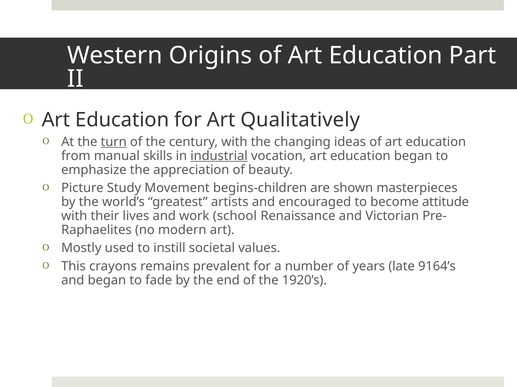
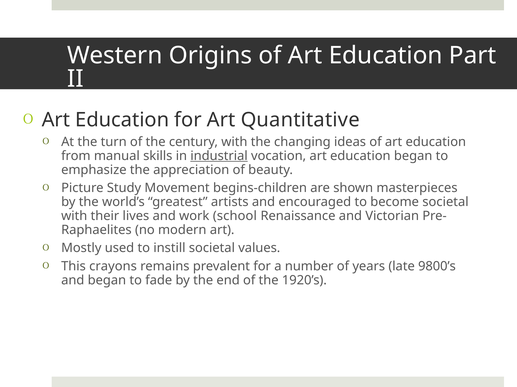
Qualitatively: Qualitatively -> Quantitative (300, 120)
turn underline: present -> none (114, 142)
become attitude: attitude -> societal (445, 202)
9164’s: 9164’s -> 9800’s (437, 267)
